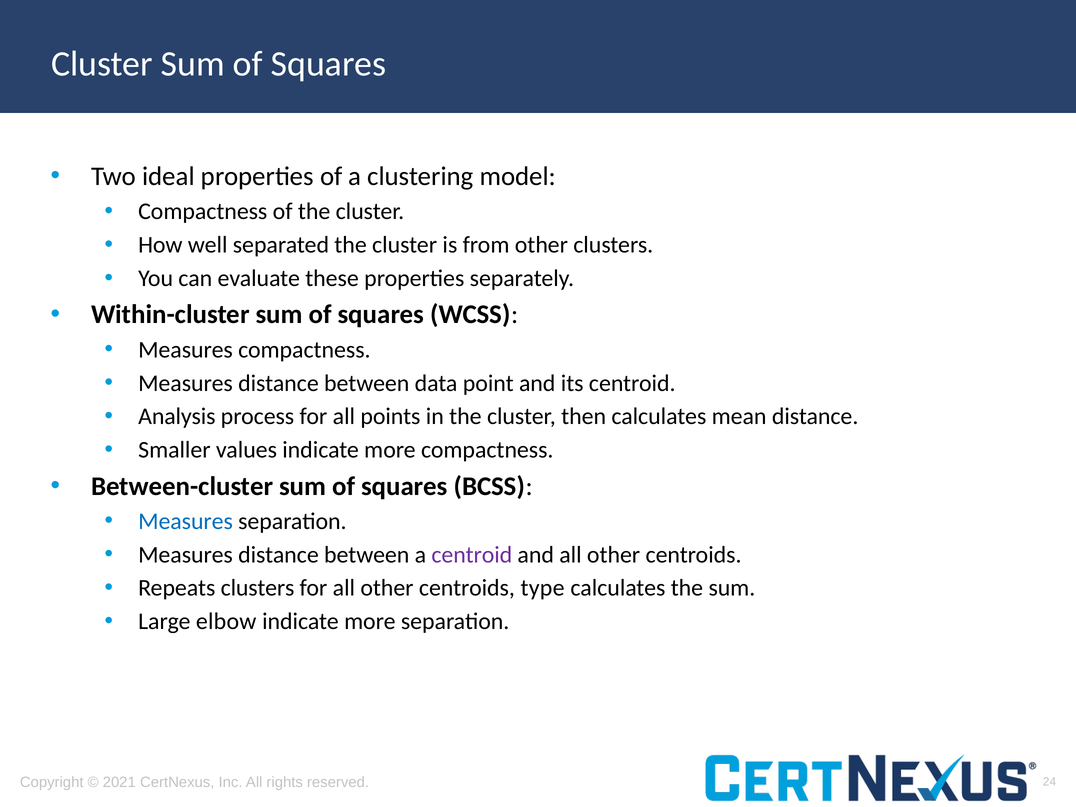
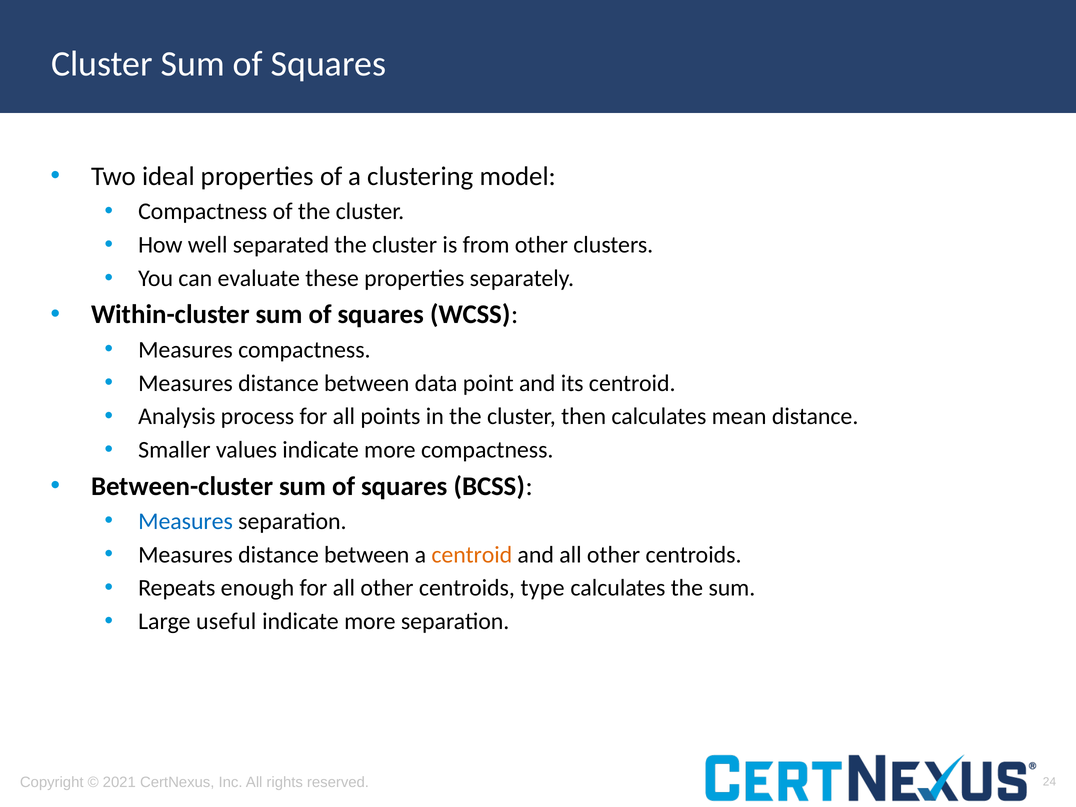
centroid colour: purple -> orange (472, 555)
Repeats clusters: clusters -> enough (257, 588)
elbow: elbow -> useful (226, 622)
